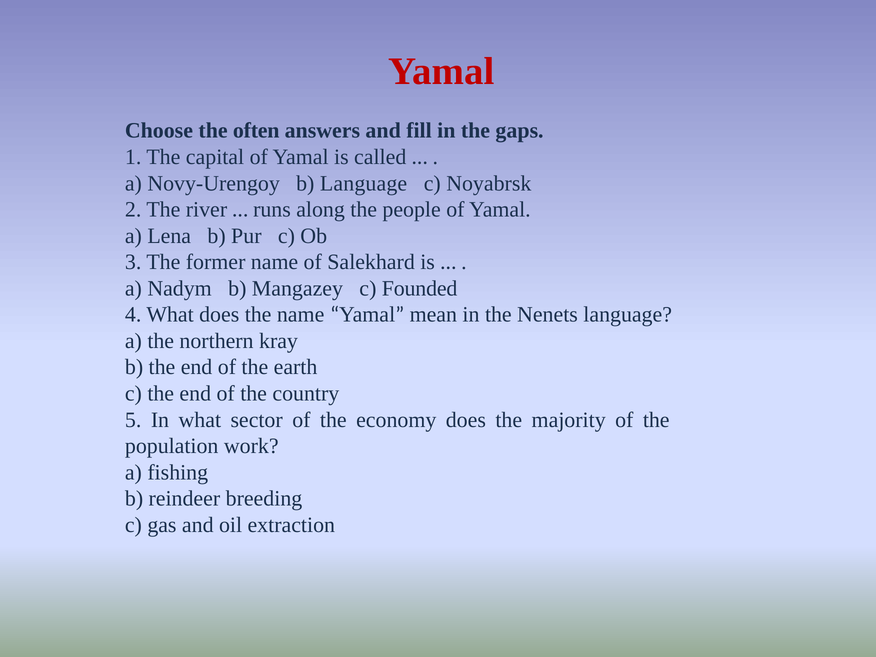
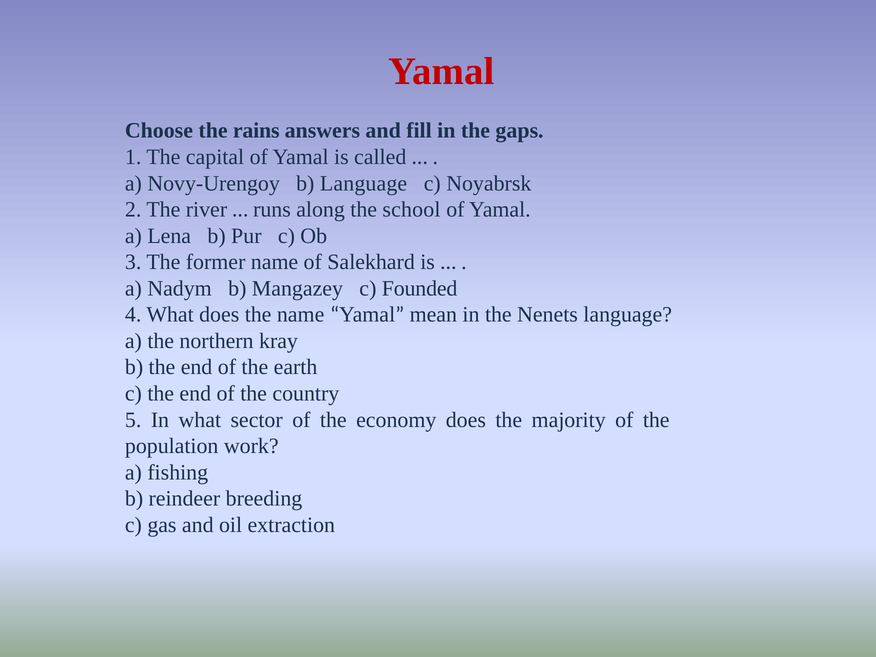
often: often -> rains (256, 131)
people: people -> school (412, 210)
